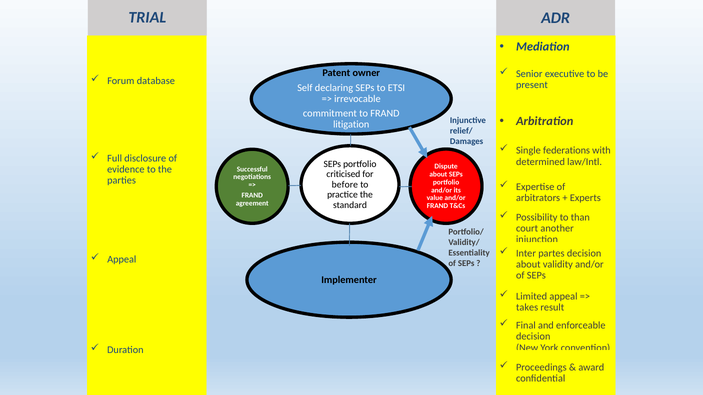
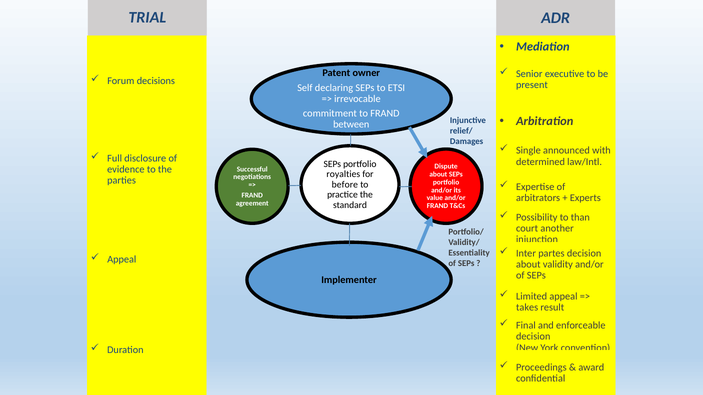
database: database -> decisions (156, 81)
litigation: litigation -> between (351, 125)
federations: federations -> announced (566, 151)
criticised: criticised -> royalties (343, 174)
